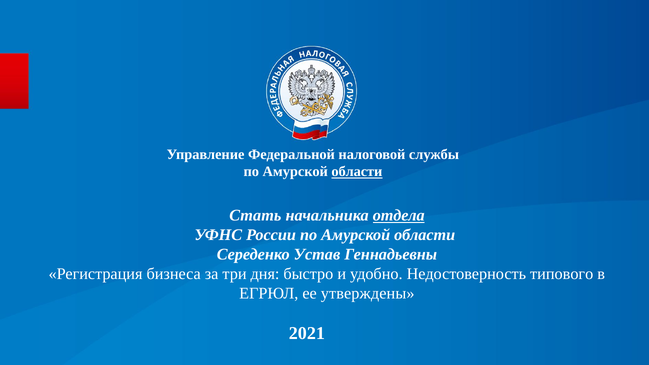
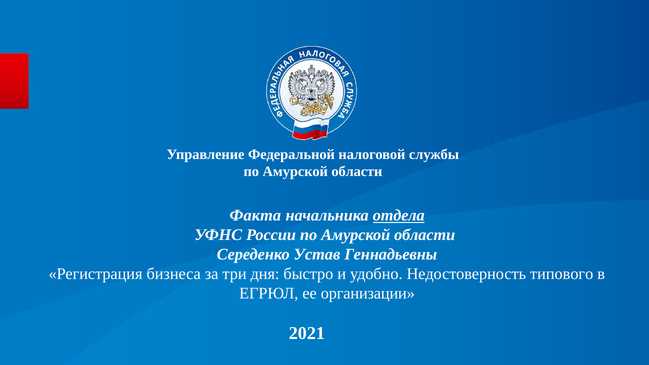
области underline: present -> none (357, 172)
Стать: Стать -> Факта (255, 216)
утверждены: утверждены -> организации (368, 294)
